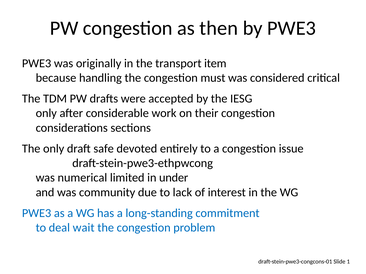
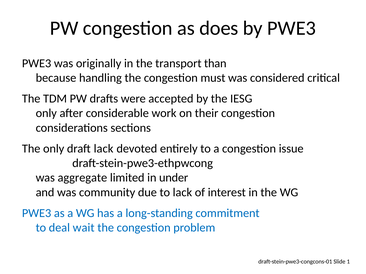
then: then -> does (219, 28)
item: item -> than (215, 63)
draft safe: safe -> lack (104, 149)
numerical: numerical -> aggregate (82, 178)
